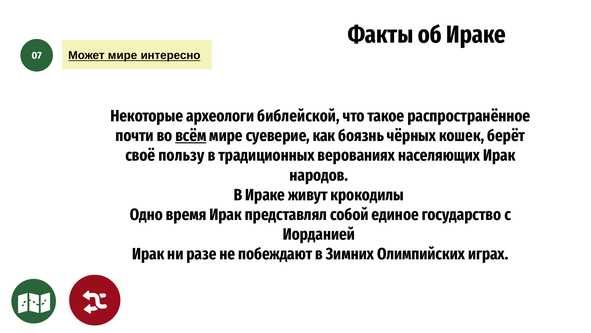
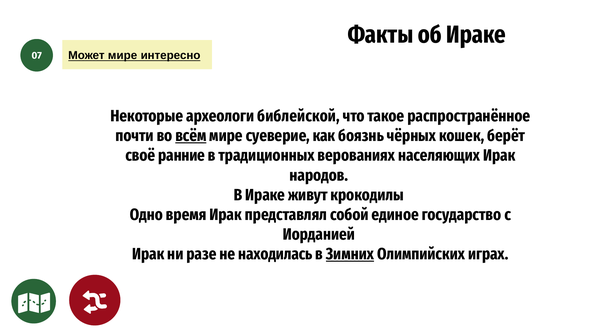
пользу: пользу -> ранние (182, 155)
побеждают: побеждают -> находилась (275, 254)
Зимних underline: none -> present (350, 254)
